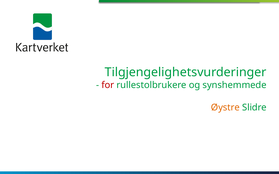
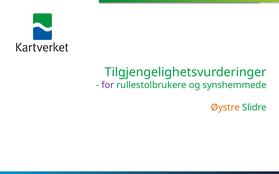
for colour: red -> purple (108, 85)
